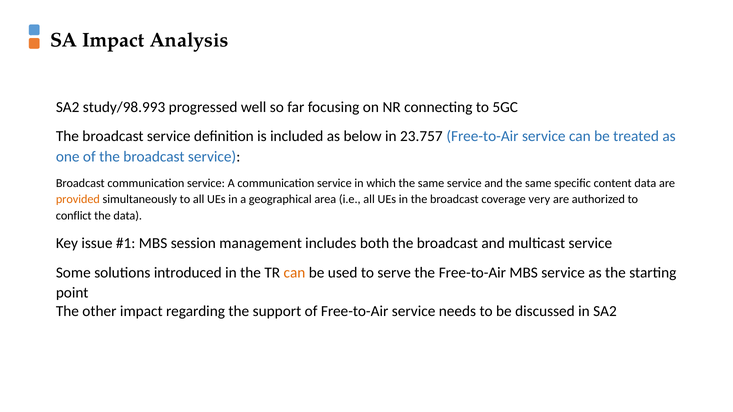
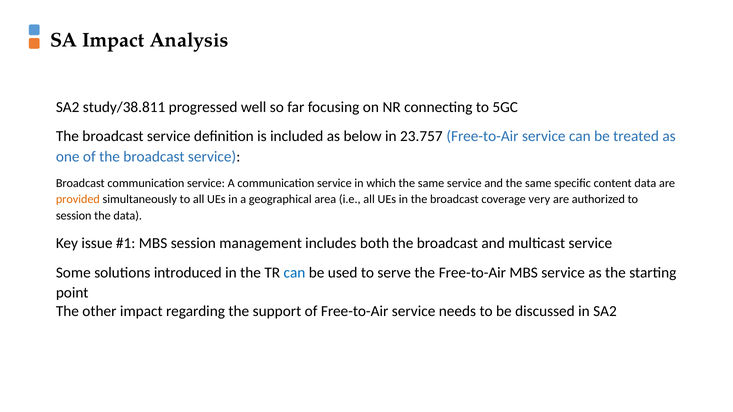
study/98.993: study/98.993 -> study/38.811 (124, 107)
conflict: conflict -> session (74, 216)
can colour: orange -> blue (294, 273)
